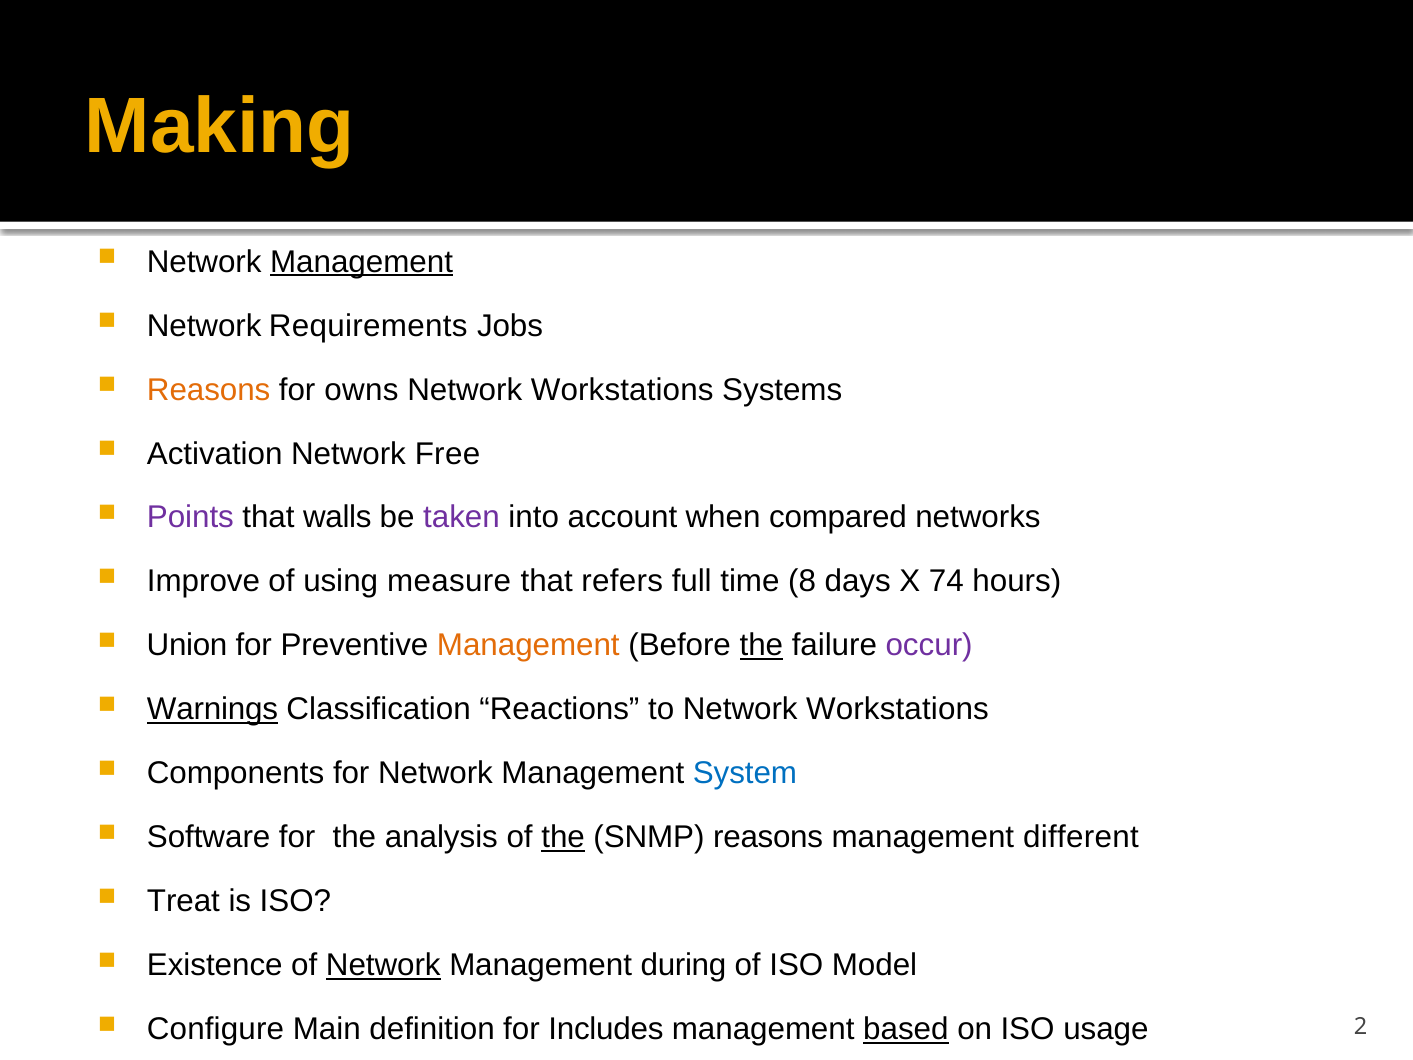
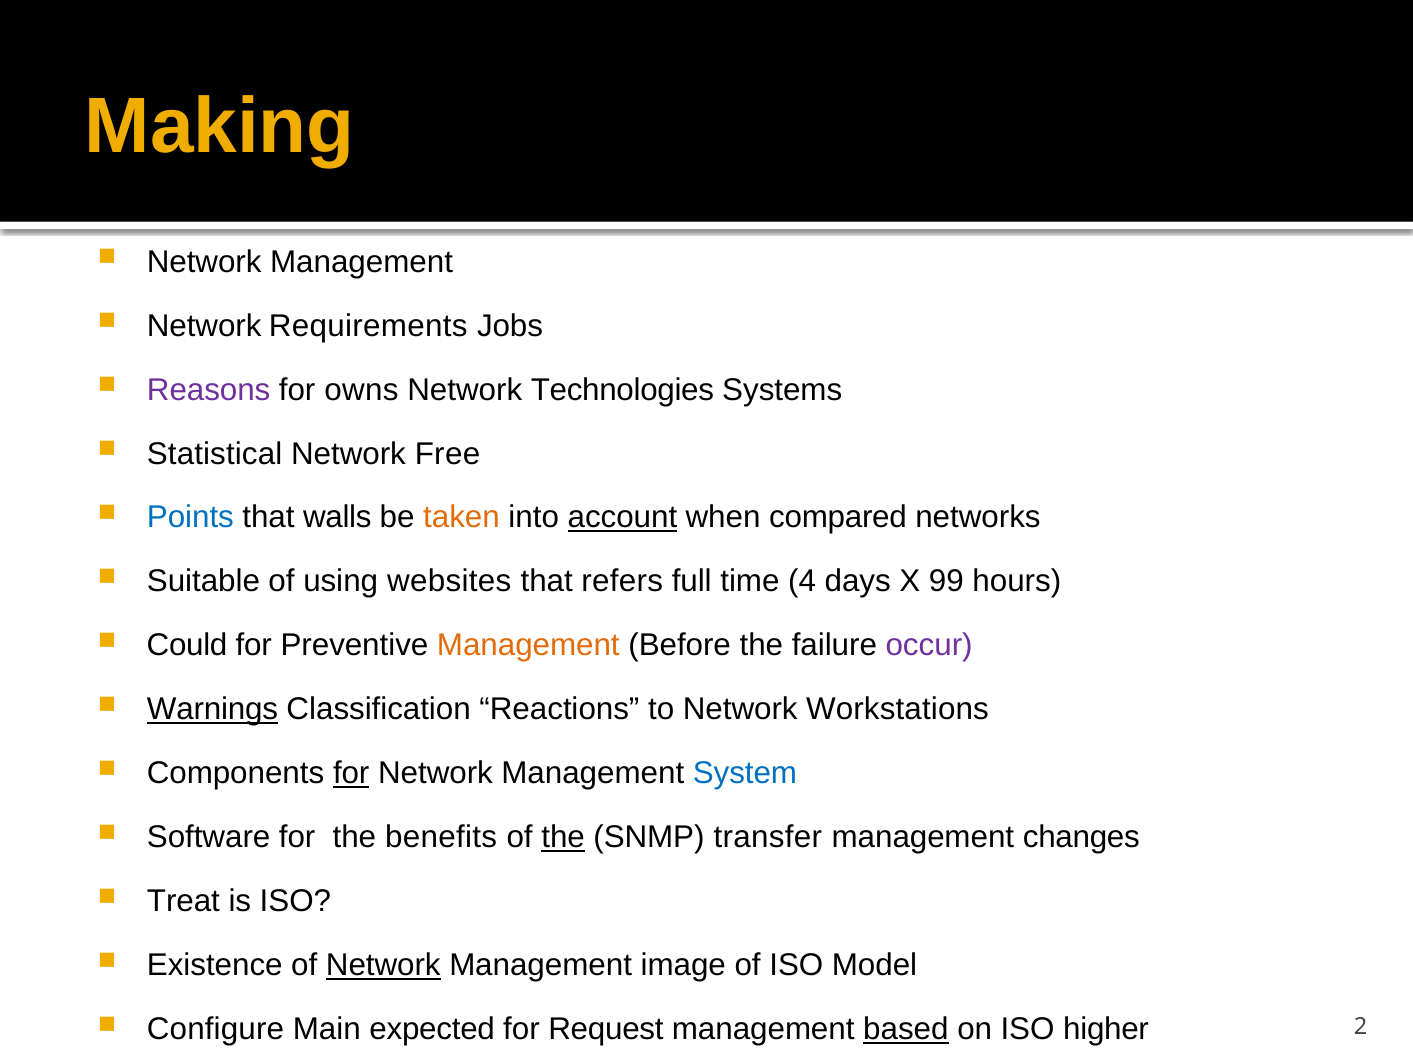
Management underline: present -> none (362, 262)
Reasons colour: orange -> purple (209, 390)
Workstations: Workstations -> Technologies (622, 390)
Activation: Activation -> Statistical (215, 454)
Points colour: purple -> blue (190, 518)
taken colour: purple -> orange (462, 518)
account underline: none -> present (622, 518)
Improve: Improve -> Suitable (203, 581)
measure: measure -> websites (449, 581)
8: 8 -> 4 (802, 581)
74: 74 -> 99 (946, 581)
Union: Union -> Could (187, 645)
the underline: present -> none (761, 645)
for underline: none -> present (351, 773)
analysis: analysis -> benefits (441, 837)
SNMP reasons: reasons -> transfer (768, 837)
different: different -> changes (1081, 837)
during: during -> image (683, 965)
definition: definition -> expected (432, 1029)
Includes: Includes -> Request (606, 1029)
usage: usage -> higher (1106, 1029)
